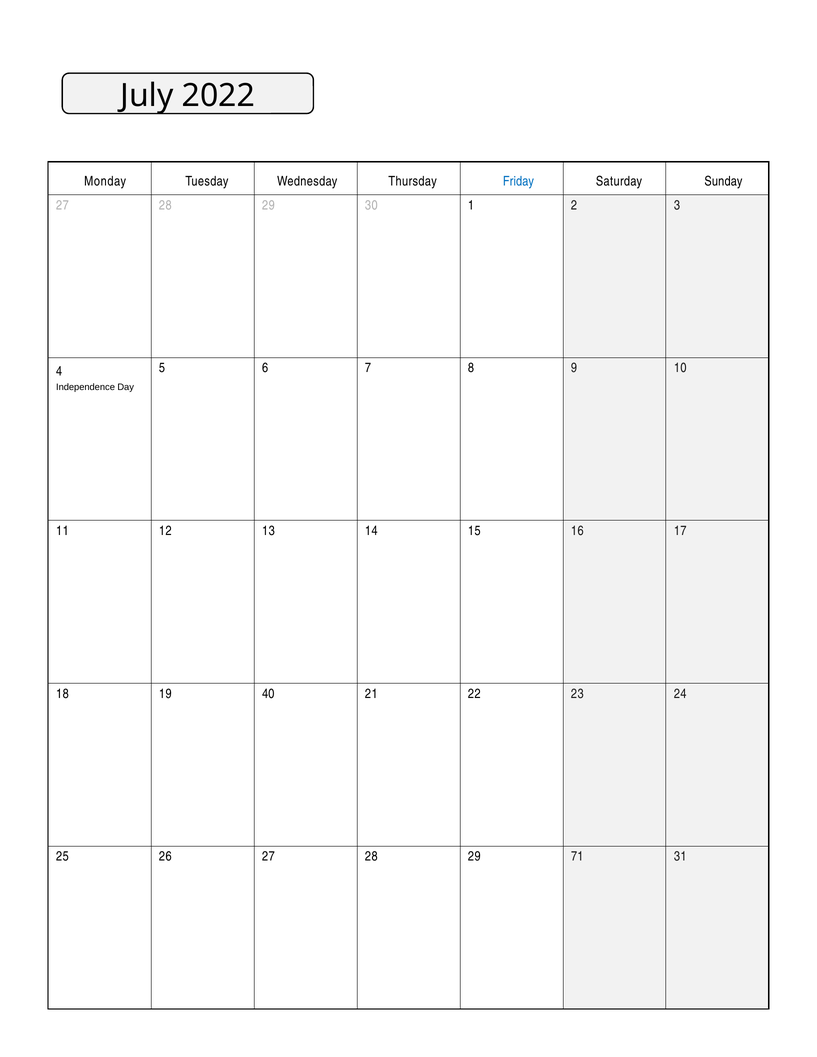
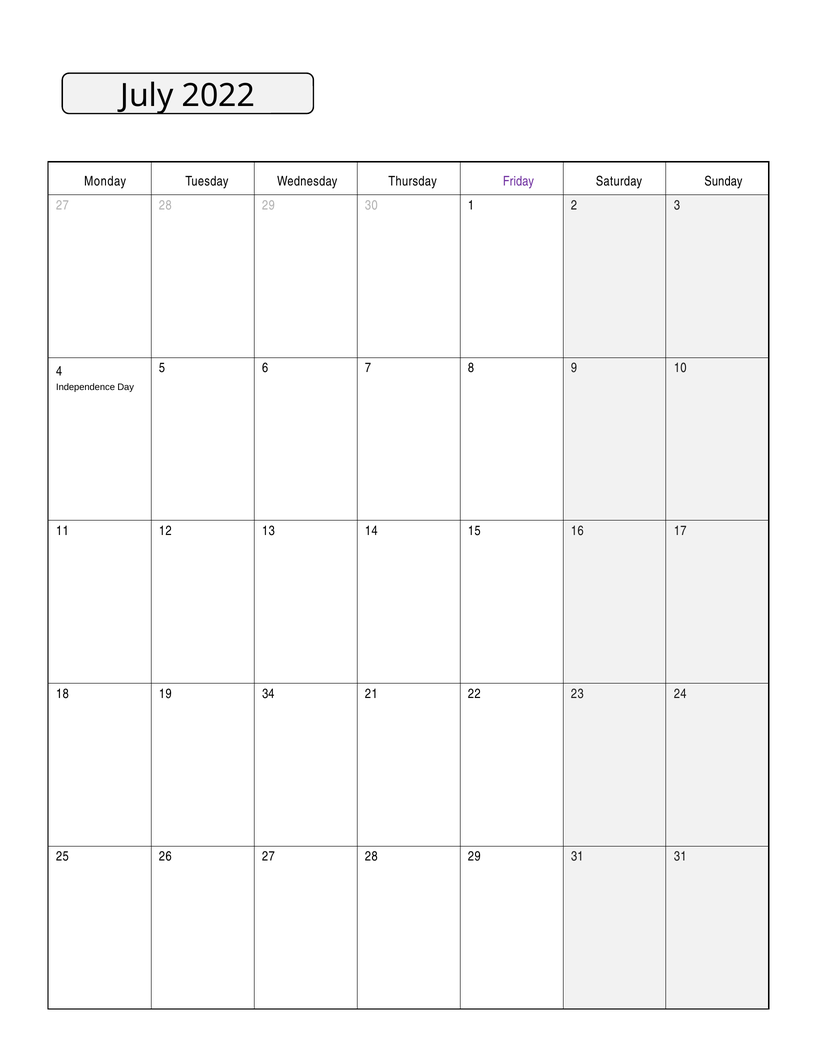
Friday colour: blue -> purple (518, 181)
40: 40 -> 34 (268, 694)
29 71: 71 -> 31 (577, 857)
